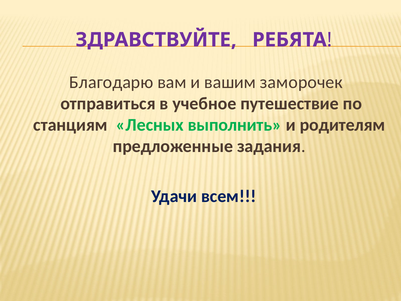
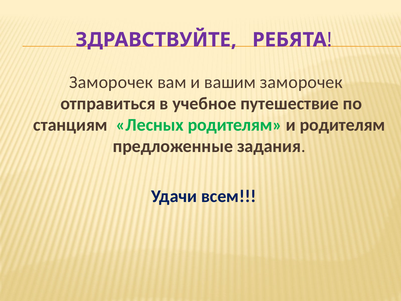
Благодарю: Благодарю -> Заморочек (111, 82)
Лесных выполнить: выполнить -> родителям (235, 125)
